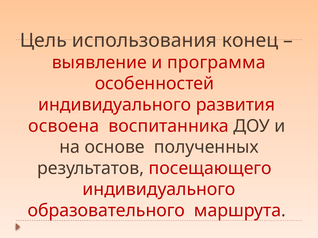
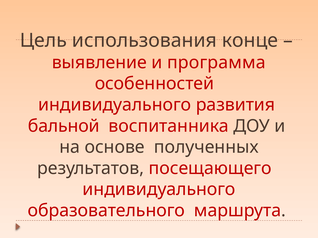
конец: конец -> конце (250, 40)
освоена: освоена -> бальной (64, 126)
